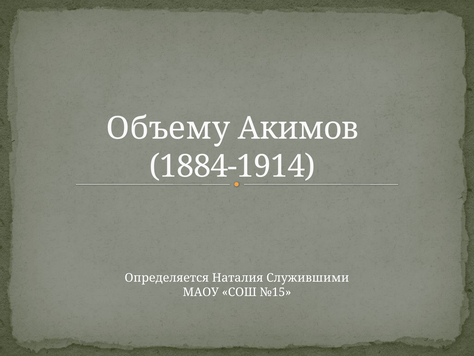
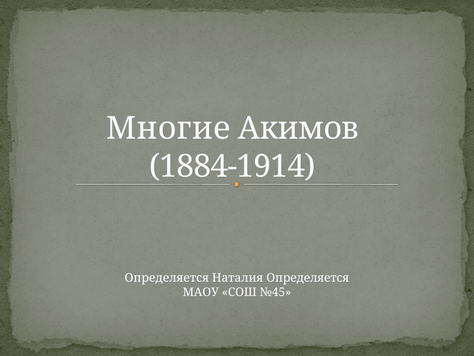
Объему: Объему -> Многие (168, 128)
Наталия Служившими: Служившими -> Определяется (308, 278)
№15: №15 -> №45 (276, 292)
